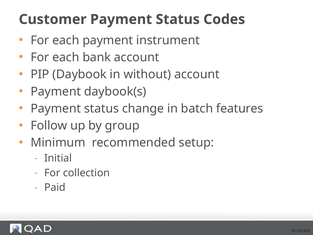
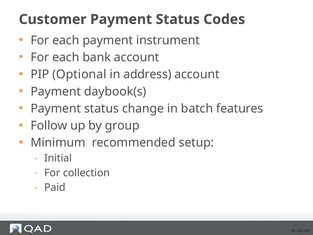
Daybook: Daybook -> Optional (79, 74)
without: without -> address (147, 74)
